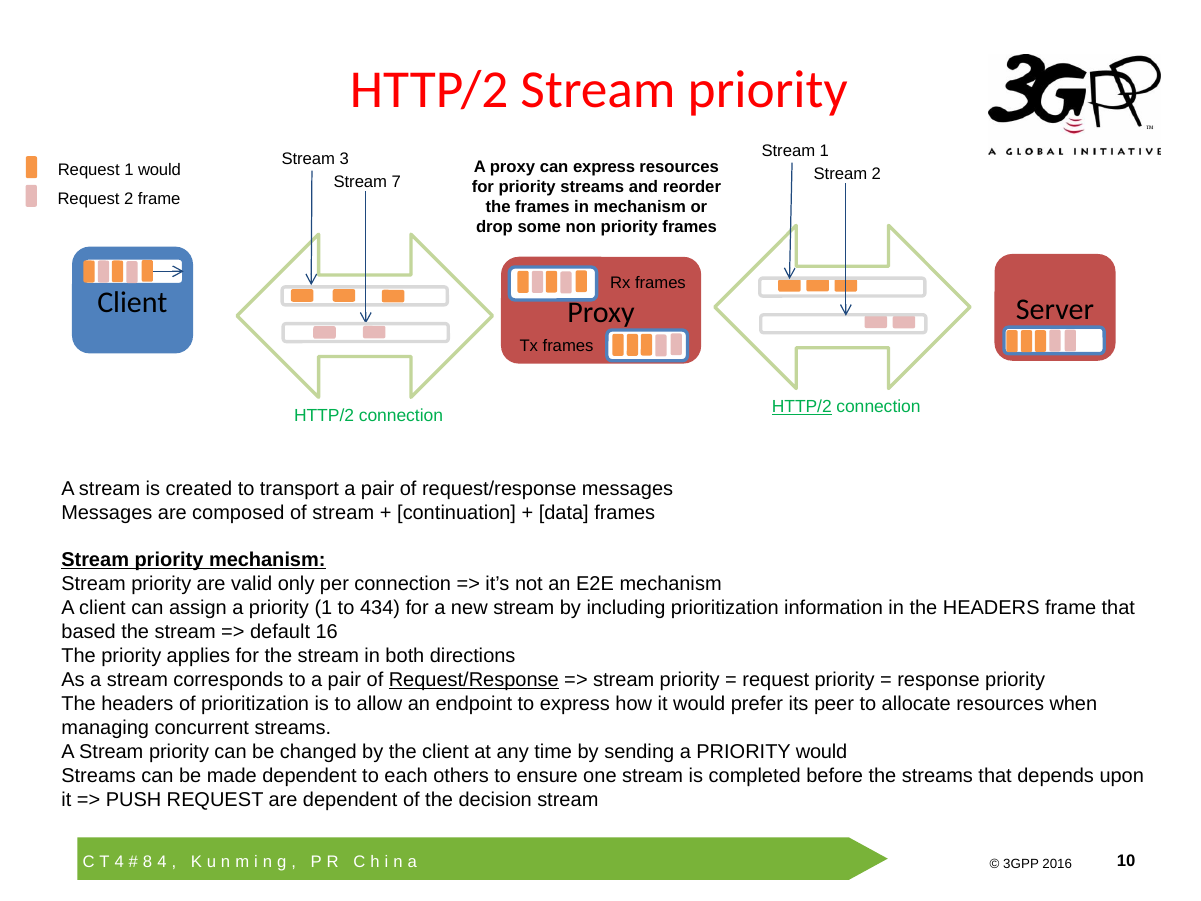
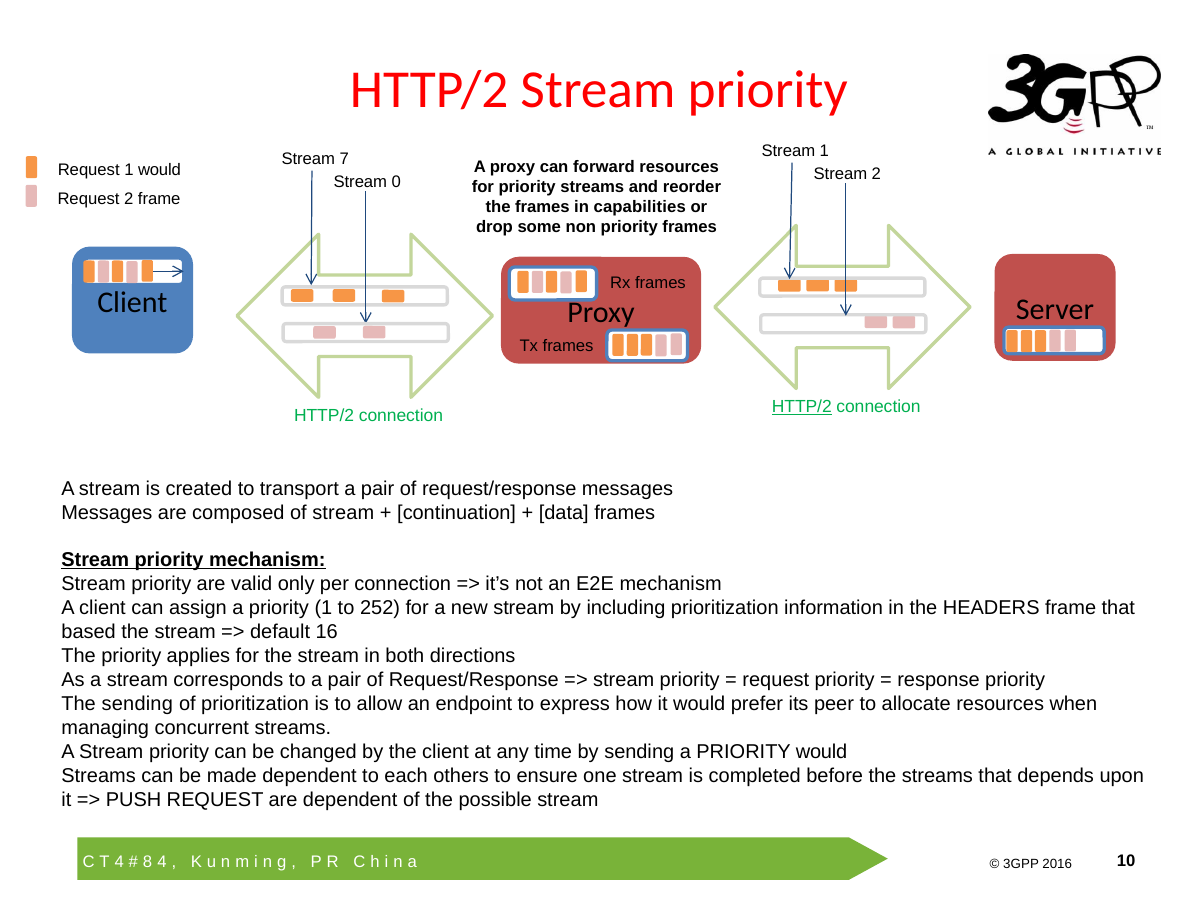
3: 3 -> 7 (344, 159)
can express: express -> forward (604, 167)
7: 7 -> 0 (396, 182)
in mechanism: mechanism -> capabilities (640, 207)
434: 434 -> 252 (380, 608)
Request/Response underline: present -> none (474, 680)
headers: headers -> sending (137, 704)
decision: decision -> possible (495, 800)
